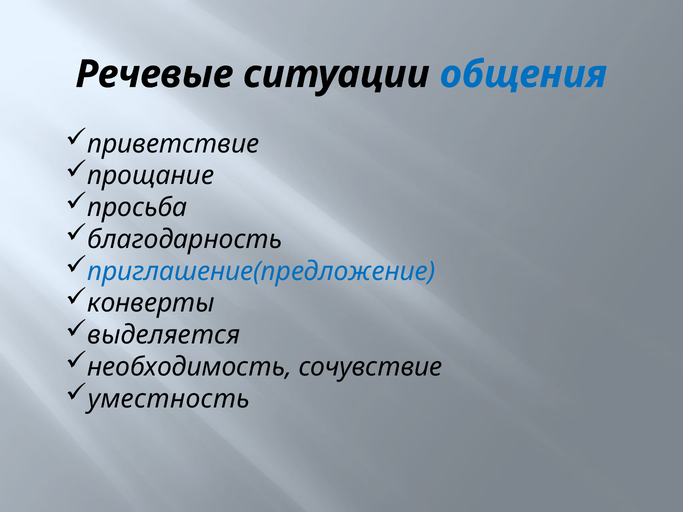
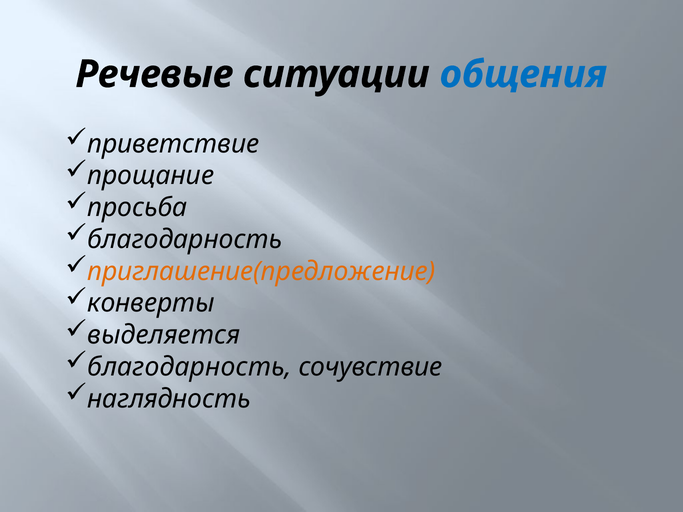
приглашение(предложение colour: blue -> orange (261, 271)
необходимость: необходимость -> благодарность (189, 367)
уместность: уместность -> наглядность (169, 399)
